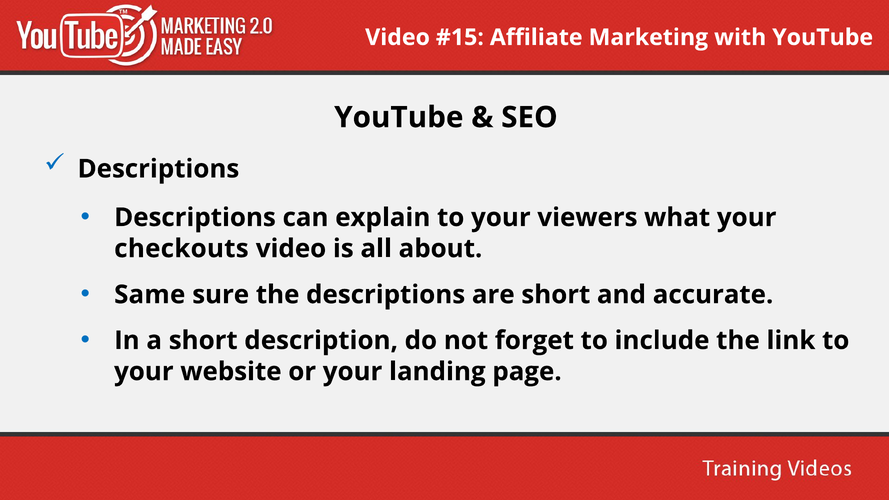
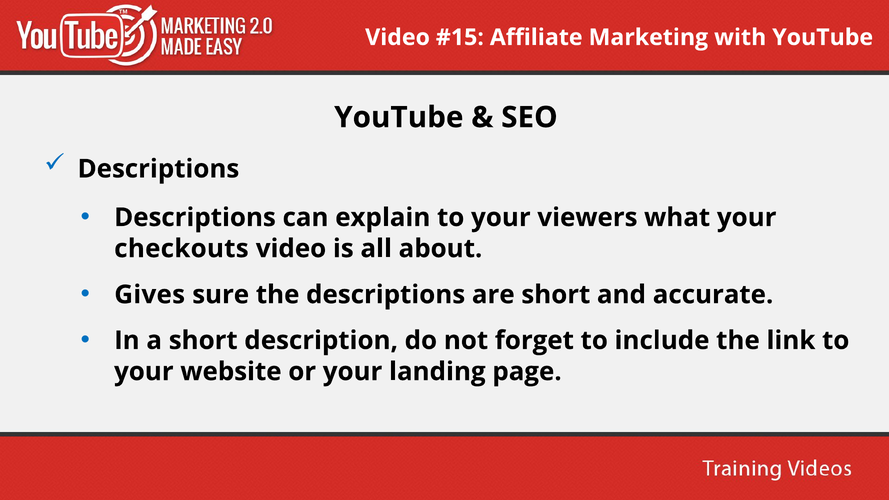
Same: Same -> Gives (150, 295)
